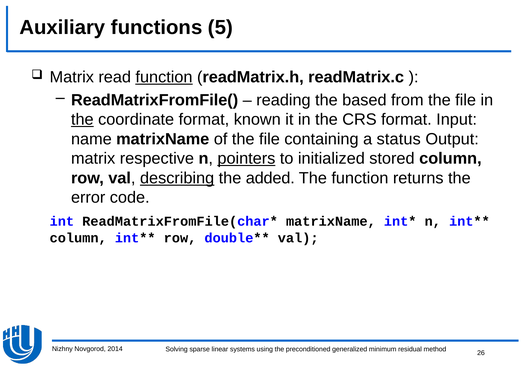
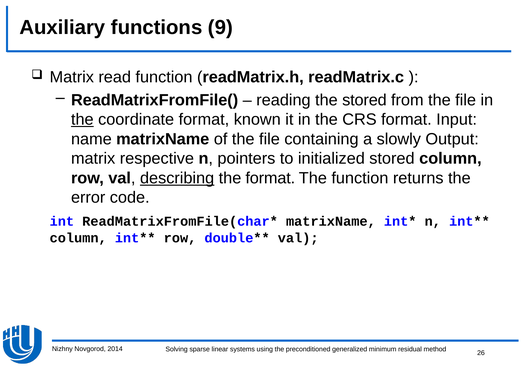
5: 5 -> 9 (220, 28)
function underline: present -> none (164, 77)
the based: based -> stored (364, 100)
status: status -> slowly (399, 139)
pointers underline: present -> none (246, 159)
the added: added -> format (270, 178)
